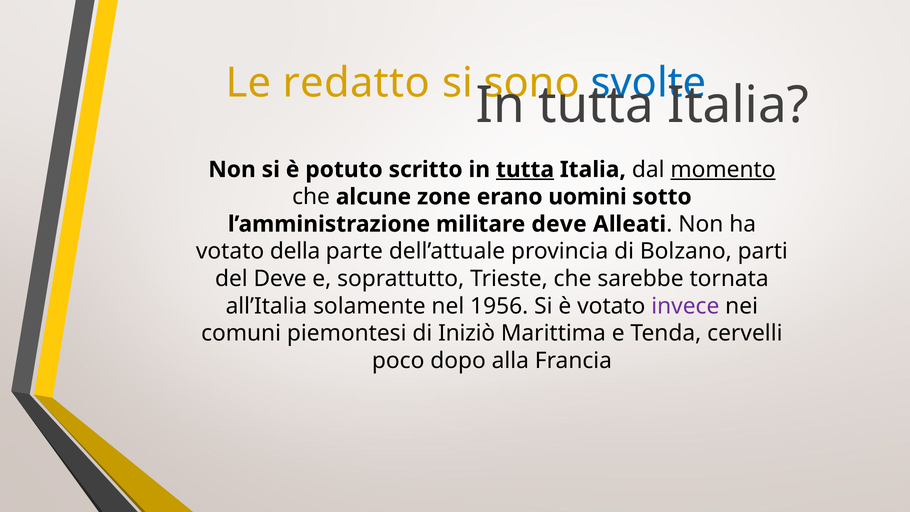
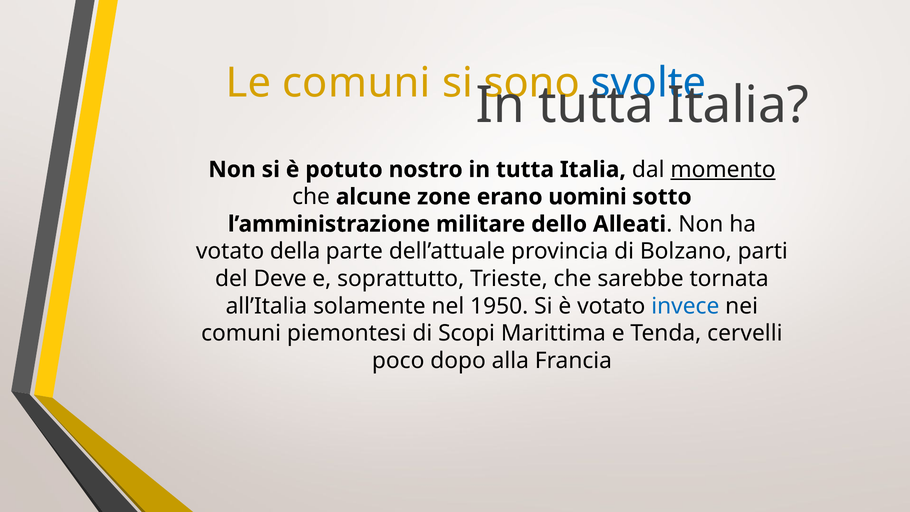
Le redatto: redatto -> comuni (356, 83)
scritto: scritto -> nostro (426, 170)
tutta underline: present -> none (525, 170)
militare deve: deve -> dello (559, 224)
1956: 1956 -> 1950 (499, 306)
invece colour: purple -> blue (685, 306)
Iniziò: Iniziò -> Scopi (467, 333)
